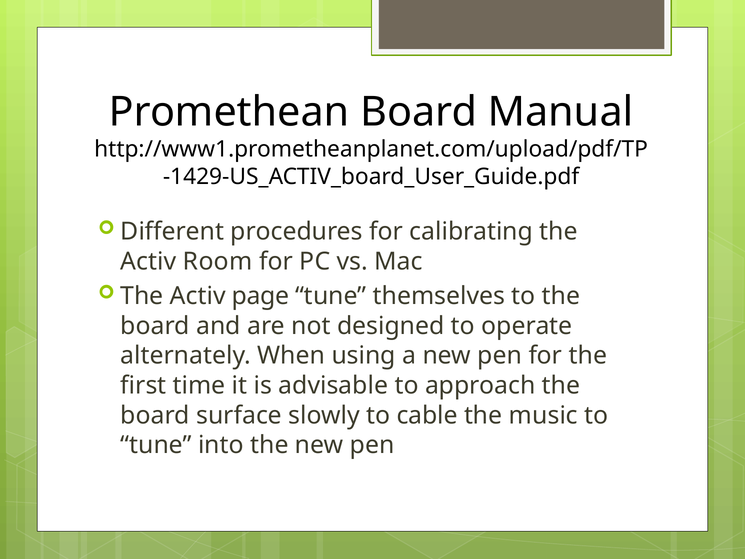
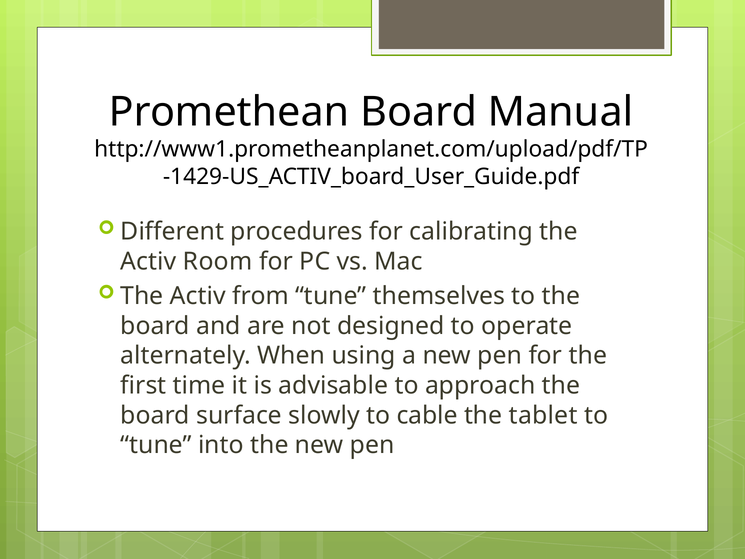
page: page -> from (261, 296)
music: music -> tablet (543, 415)
